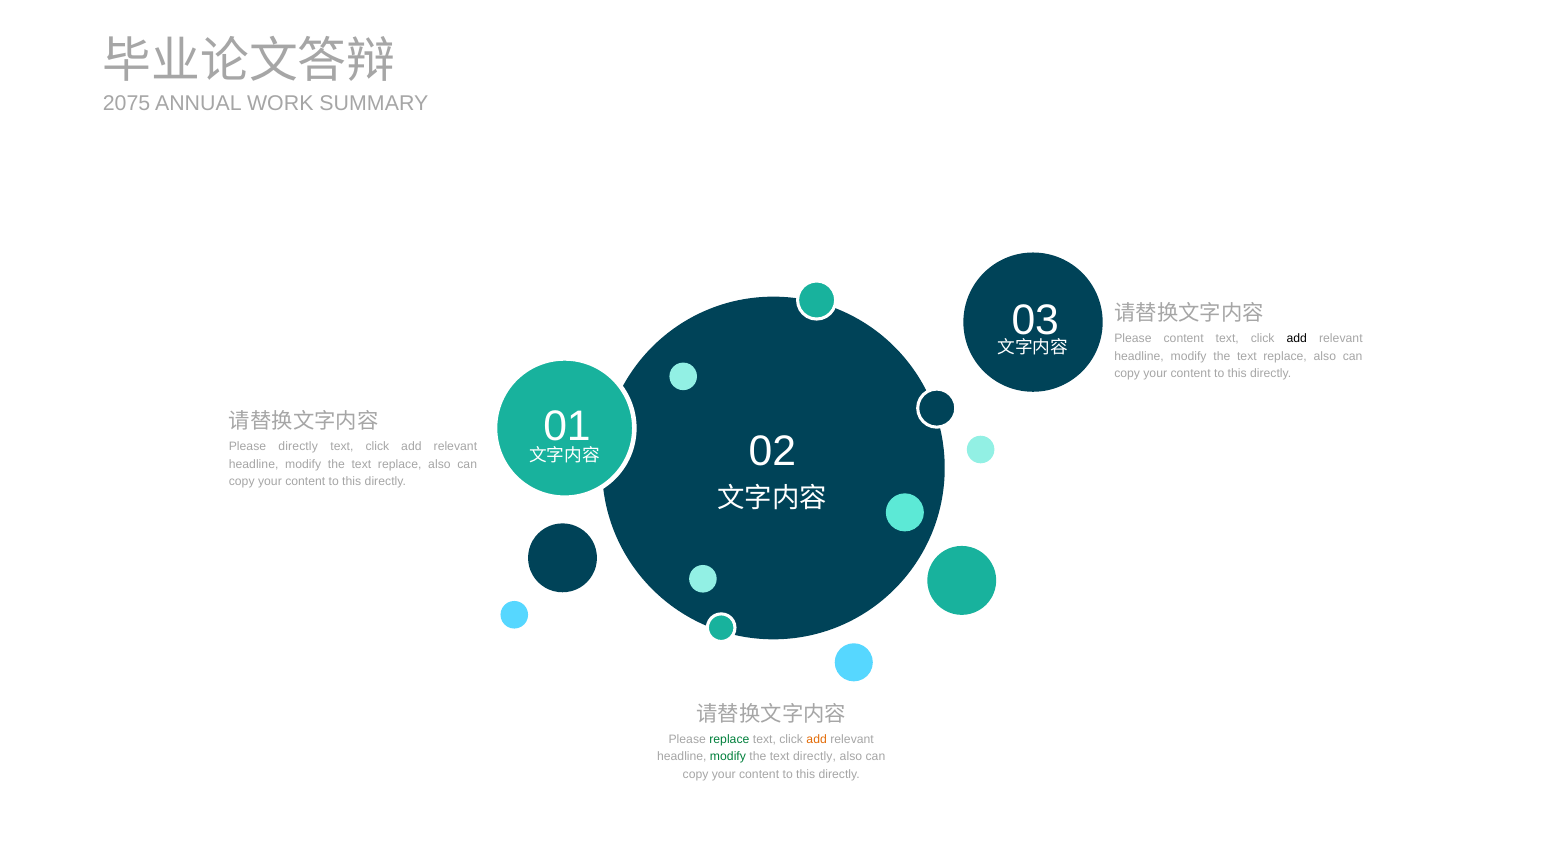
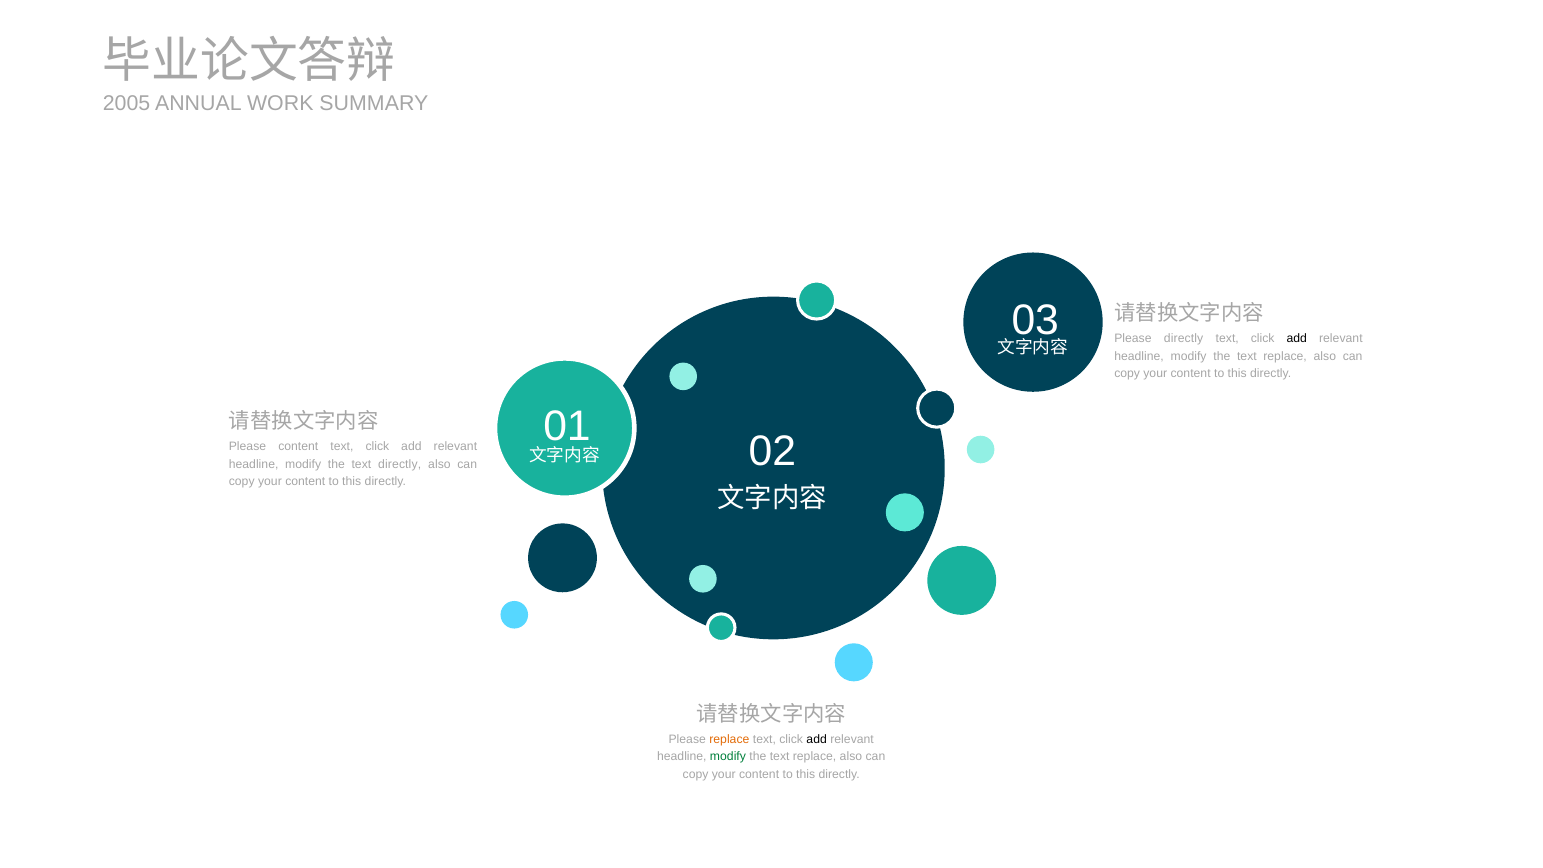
2075: 2075 -> 2005 (127, 104)
Please content: content -> directly (1184, 338)
Please directly: directly -> content (298, 447)
replace: replace -> directly (400, 464)
replace colour: green -> orange (729, 739)
add colour: orange -> black (817, 739)
directly: directly -> replace (815, 757)
